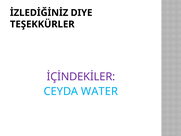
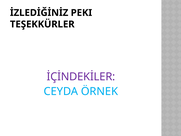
DIYE: DIYE -> PEKI (81, 13)
WATER: WATER -> ÖRNEK (99, 91)
